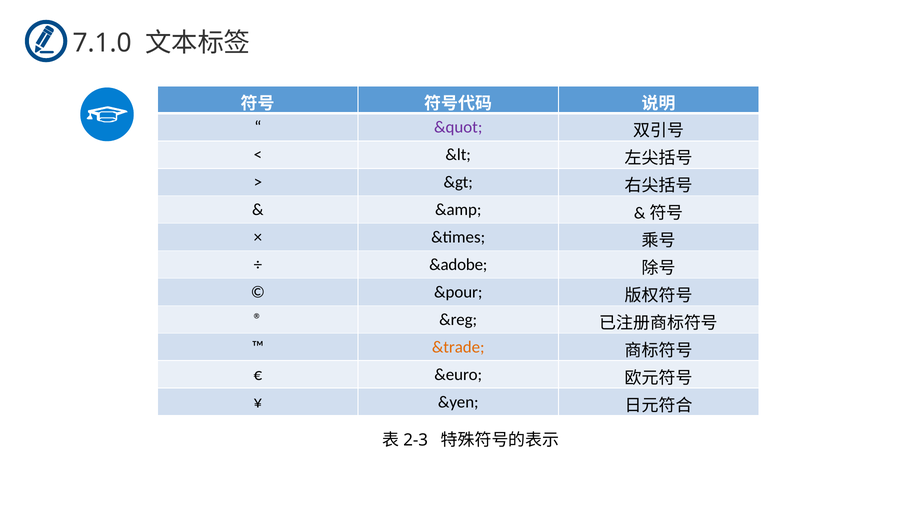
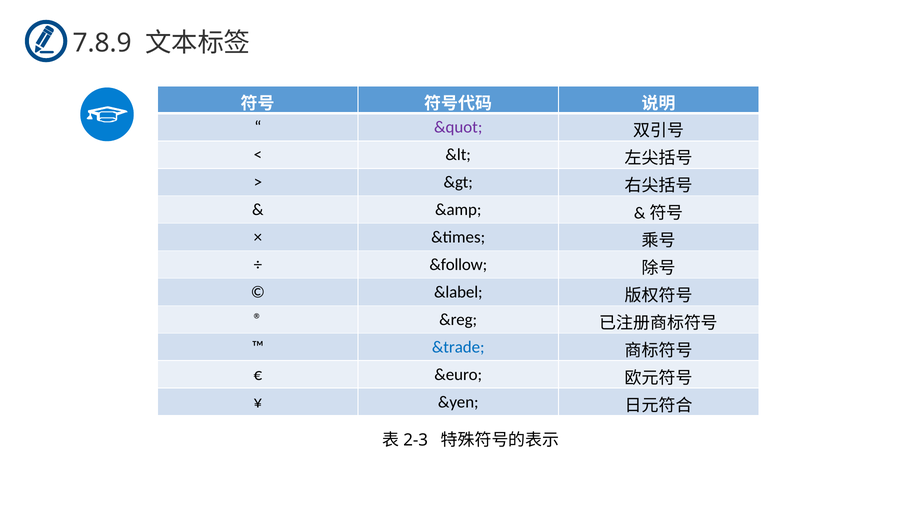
7.1.0: 7.1.0 -> 7.8.9 (102, 43)
&adobe: &adobe -> &follow (458, 264)
&pour: &pour -> &label (458, 292)
&trade colour: orange -> blue (458, 347)
